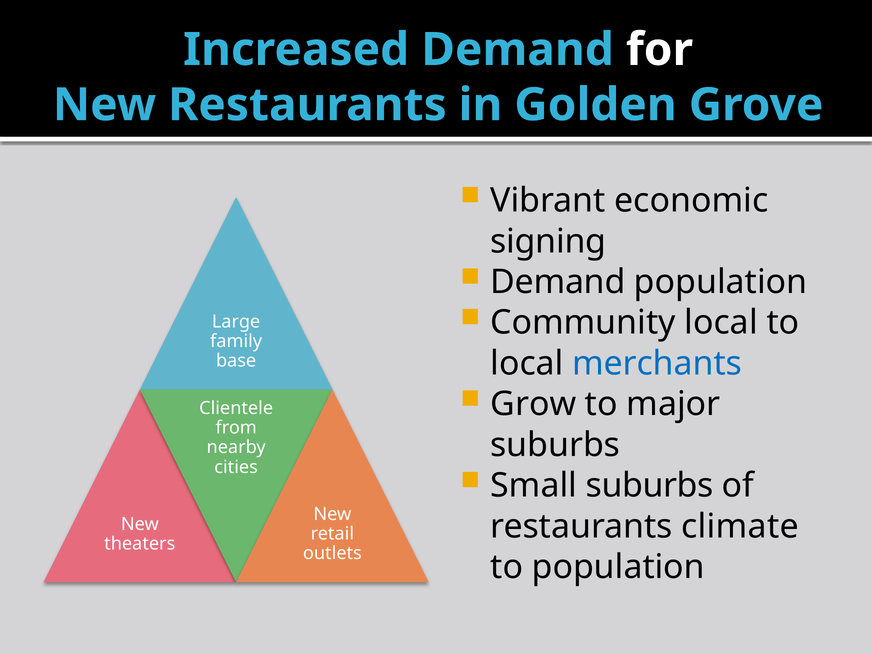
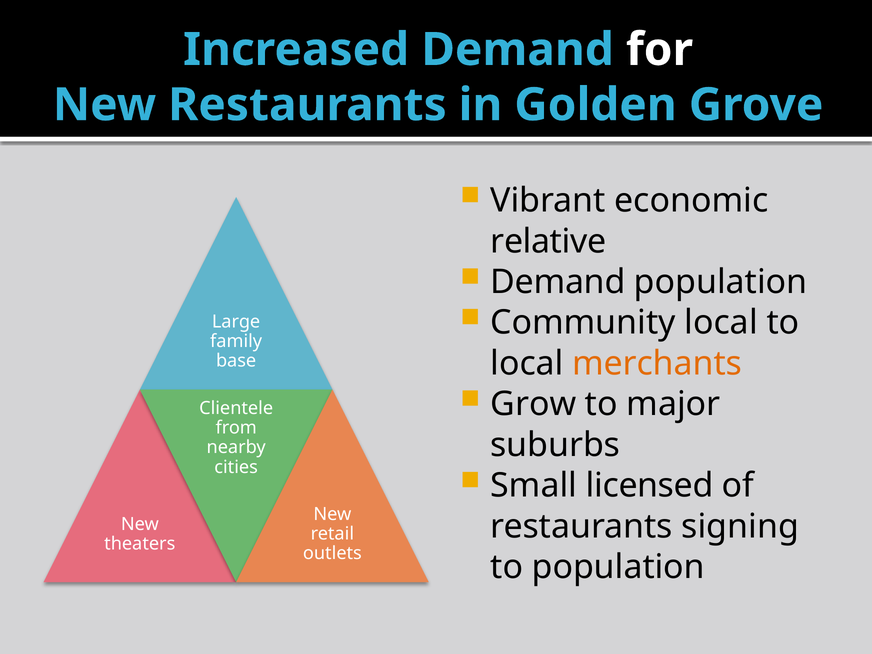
signing: signing -> relative (548, 241)
merchants colour: blue -> orange (657, 363)
Small suburbs: suburbs -> licensed (650, 486)
climate: climate -> signing (740, 526)
